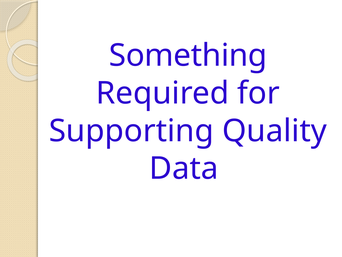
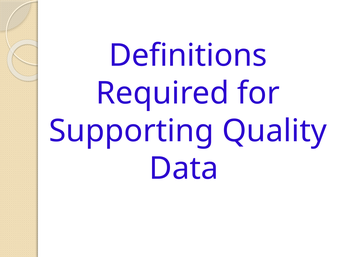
Something: Something -> Definitions (188, 55)
